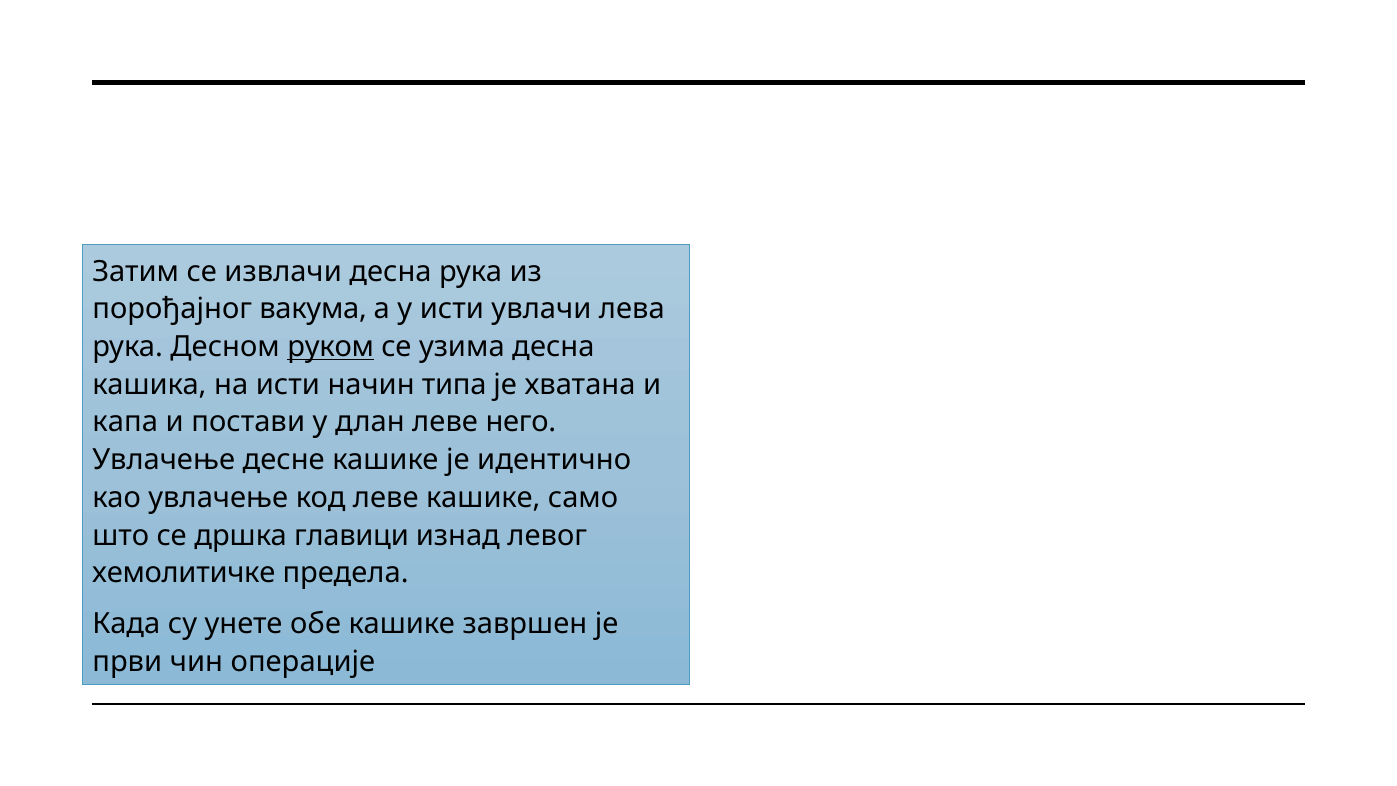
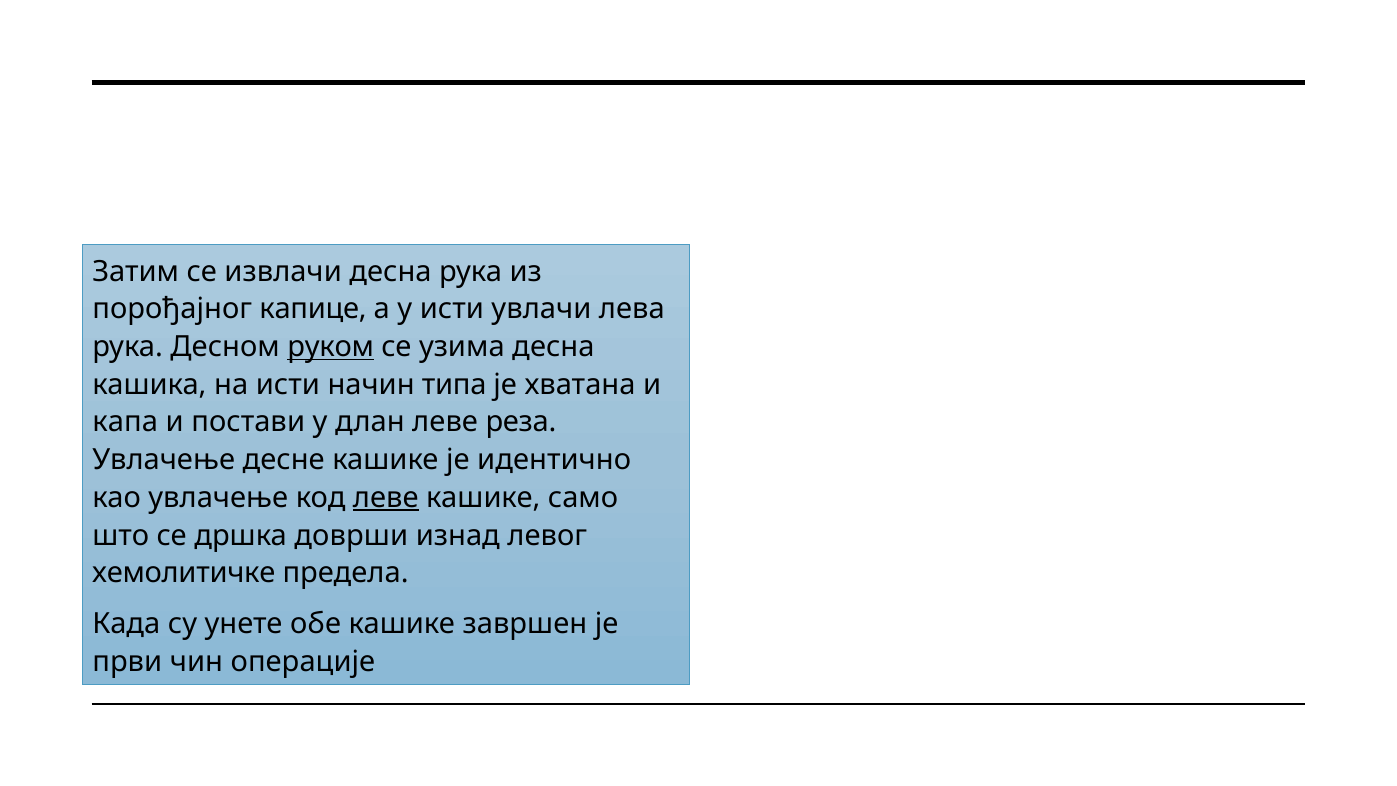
вакума: вакума -> капице (313, 309)
него: него -> реза (521, 422)
леве underline: none -> present (386, 498)
главици: главици -> доврши (351, 535)
